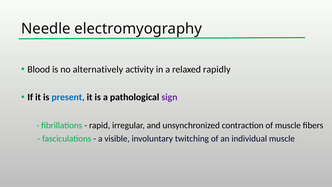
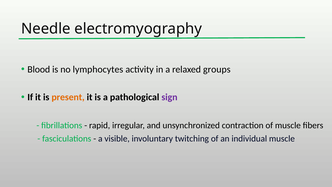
alternatively: alternatively -> lymphocytes (98, 69)
rapidly: rapidly -> groups (217, 69)
present colour: blue -> orange (68, 97)
